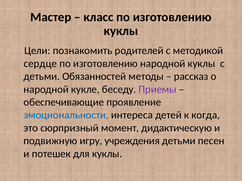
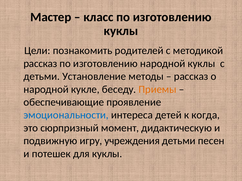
сердце: сердце -> рассказ (40, 64)
Обязанностей: Обязанностей -> Установление (94, 77)
Приемы colour: purple -> orange (157, 90)
